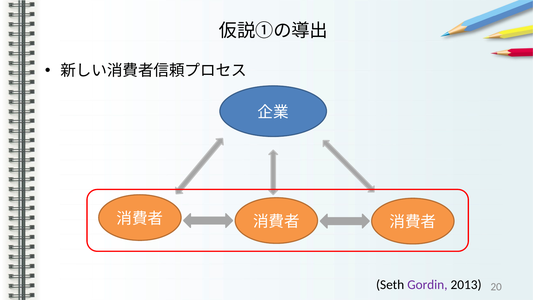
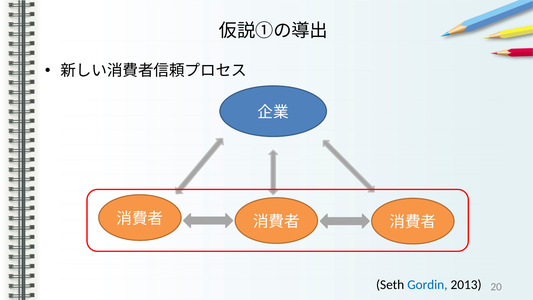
Gordin colour: purple -> blue (427, 284)
